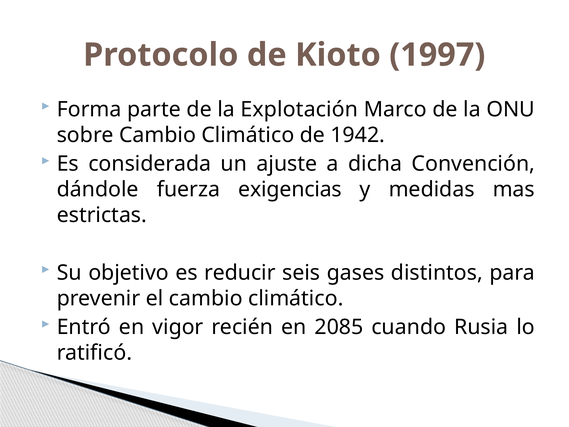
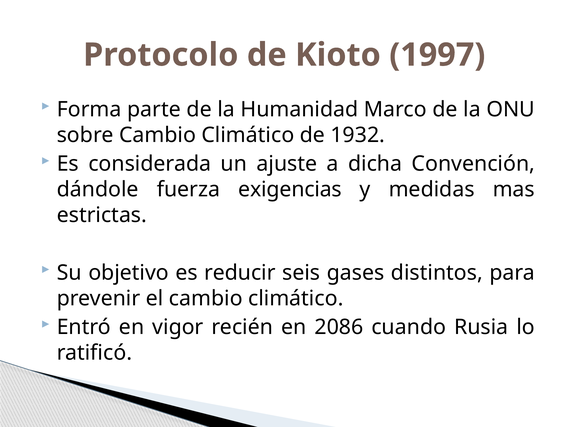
Explotación: Explotación -> Humanidad (299, 109)
1942: 1942 -> 1932 (358, 135)
2085: 2085 -> 2086 (339, 327)
